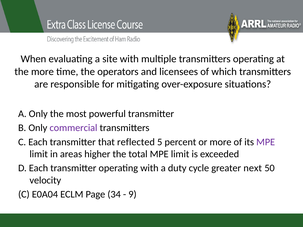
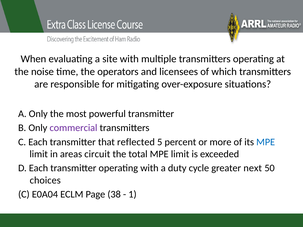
the more: more -> noise (42, 72)
MPE colour: purple -> blue (266, 142)
higher: higher -> circuit (97, 154)
velocity: velocity -> choices (45, 180)
34: 34 -> 38 (114, 195)
9: 9 -> 1 (132, 195)
